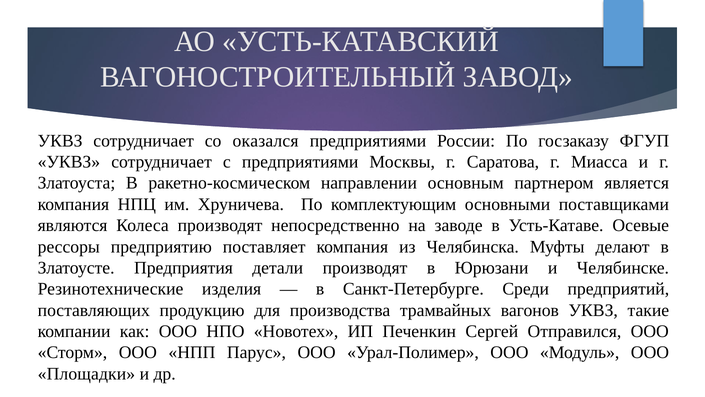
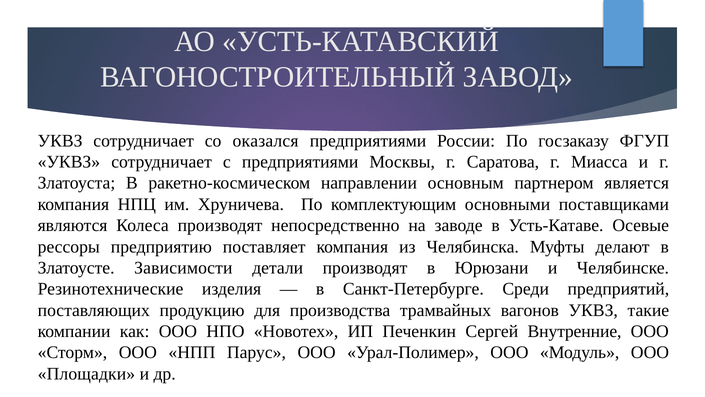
Предприятия: Предприятия -> Зависимости (183, 268)
Отправился: Отправился -> Внутренние (575, 331)
